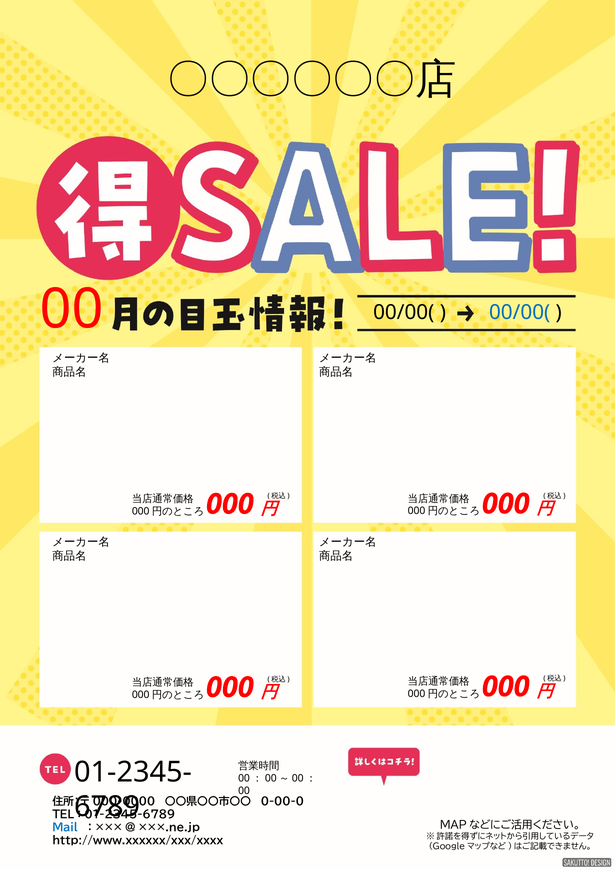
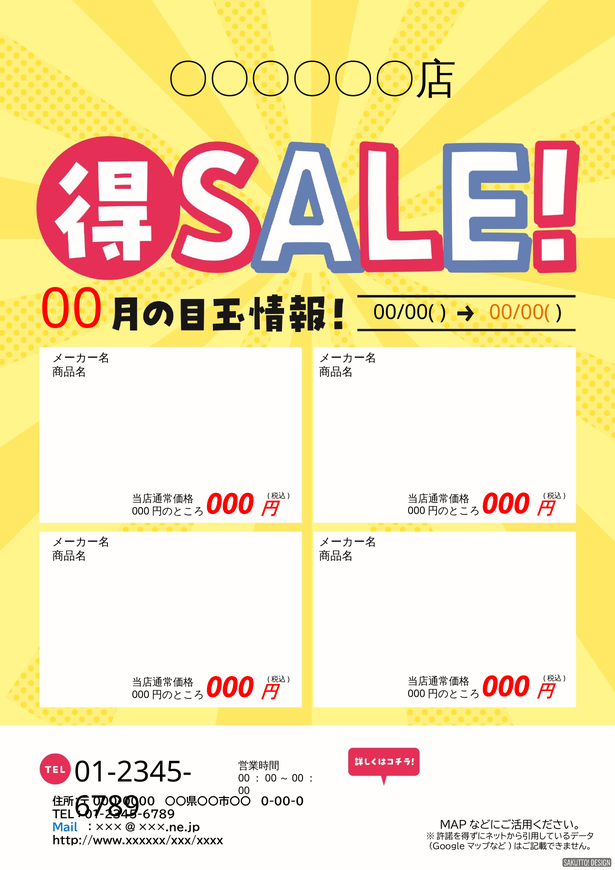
00/00( colour: blue -> orange (520, 312)
